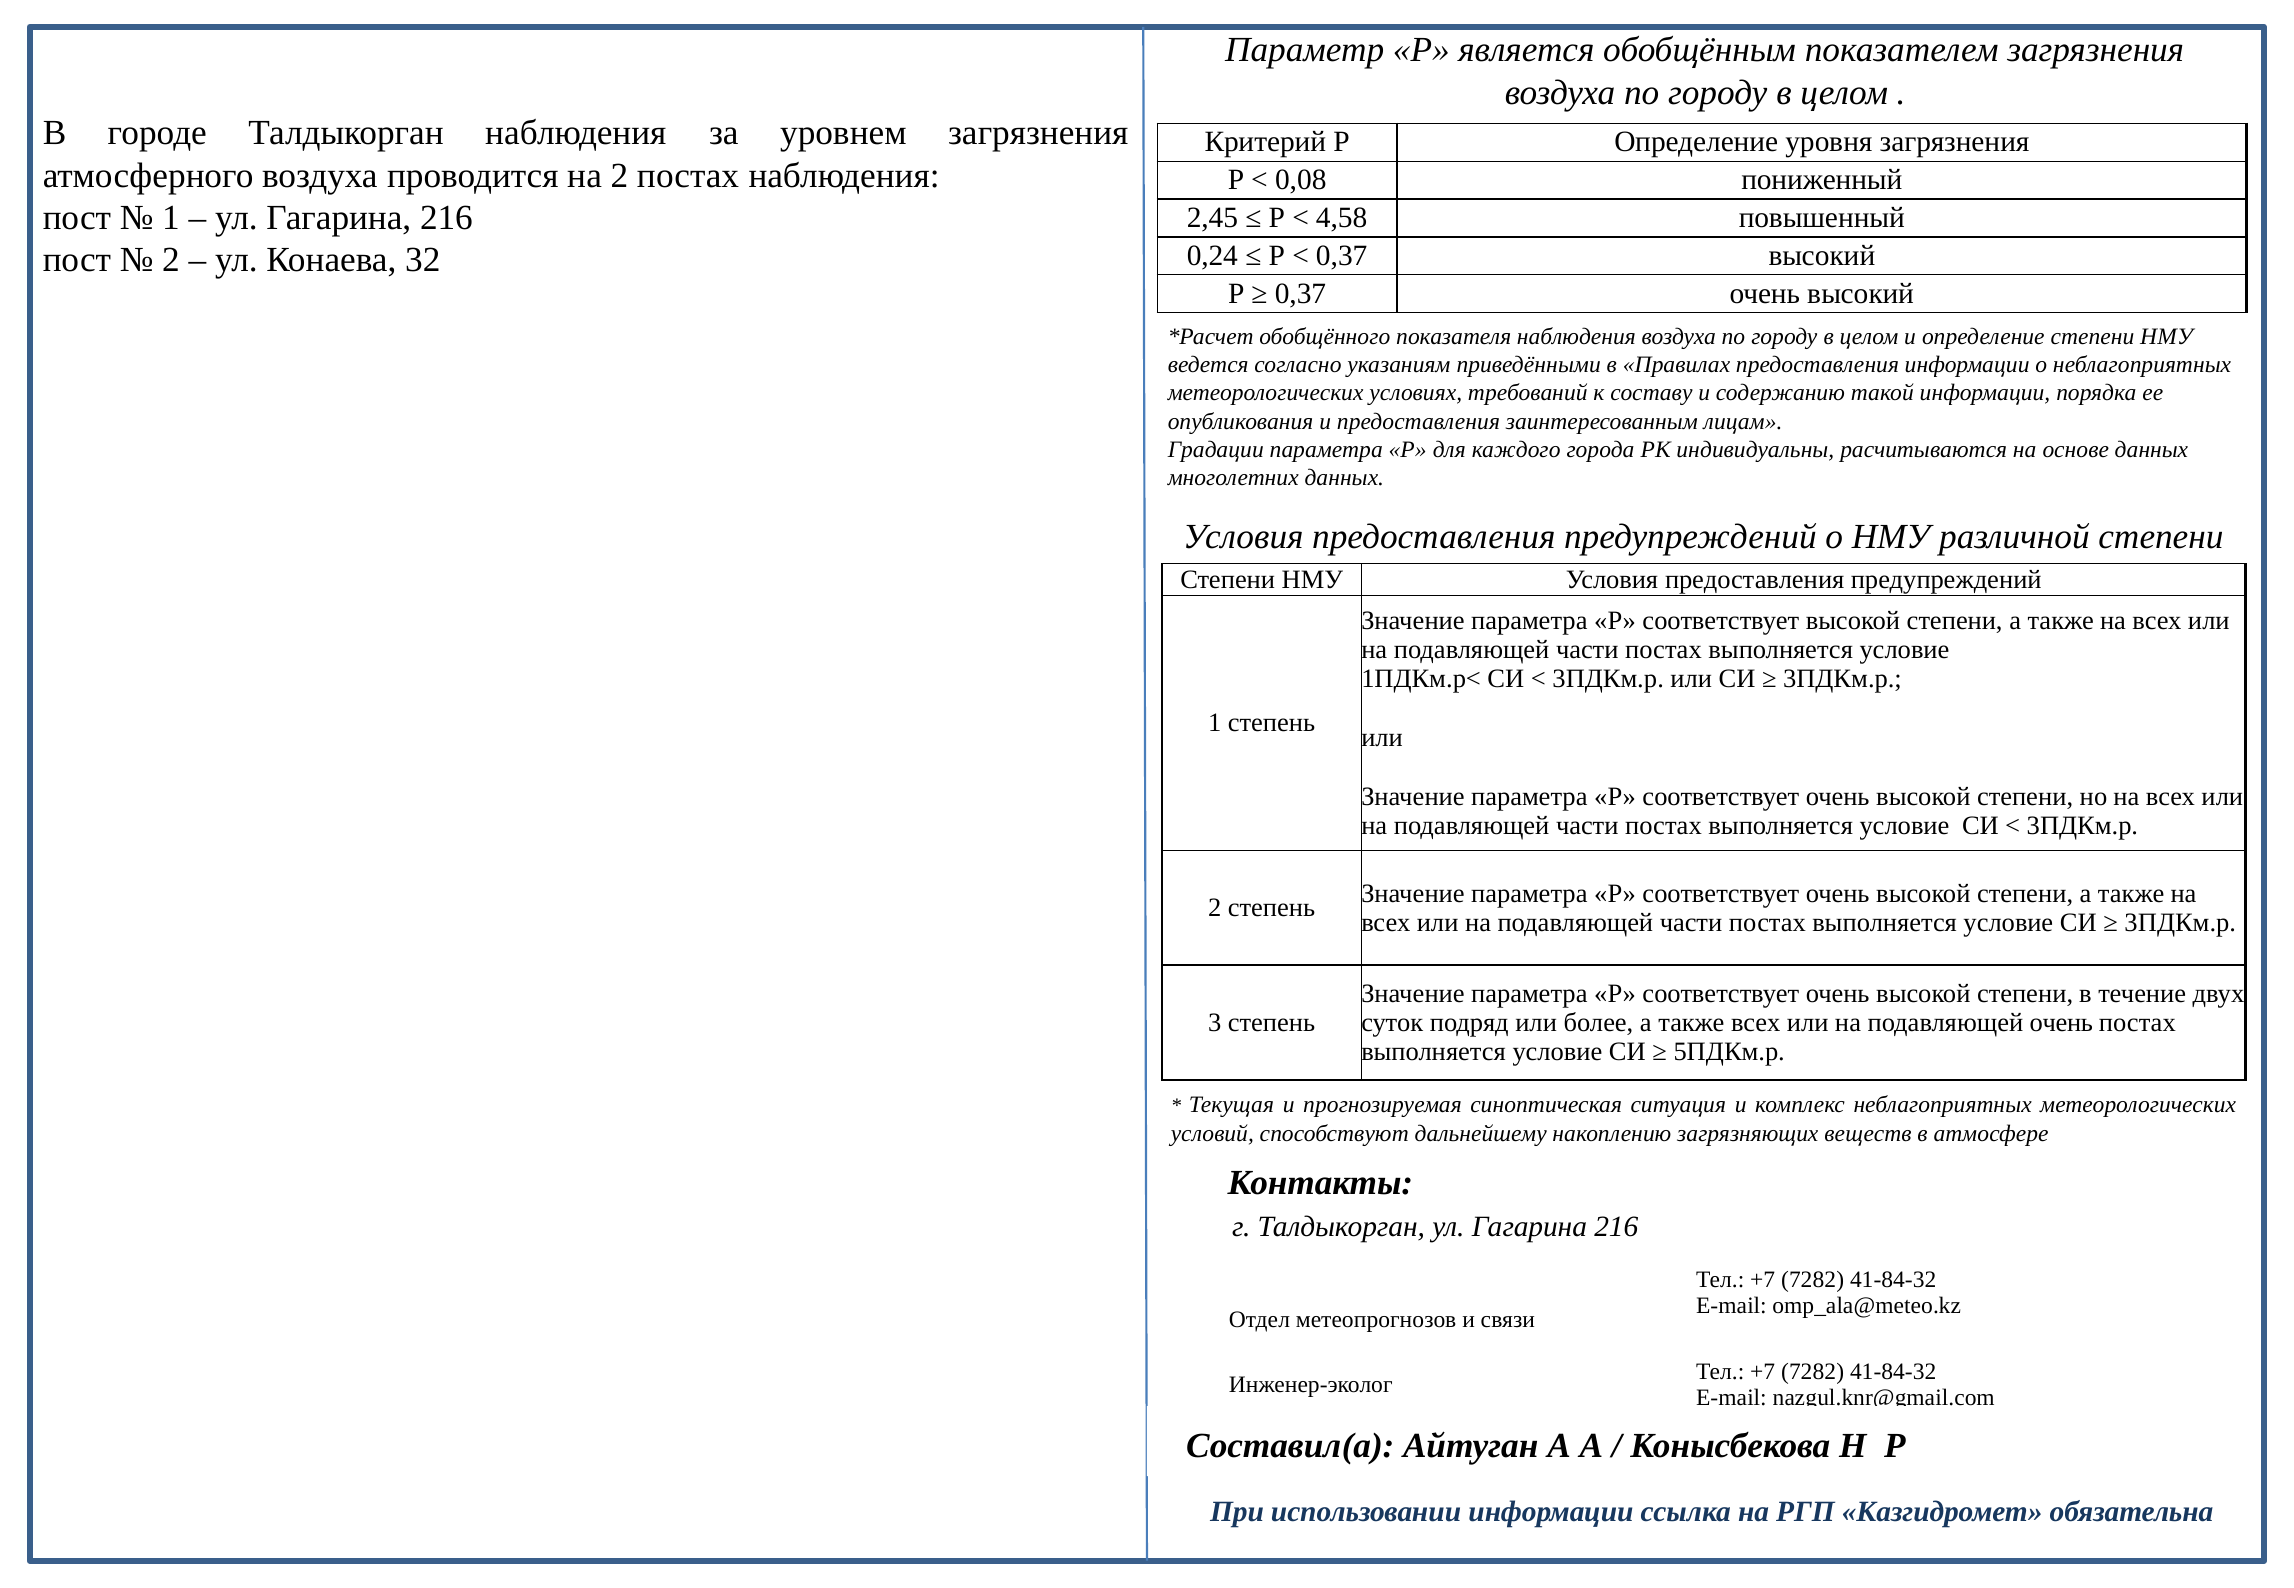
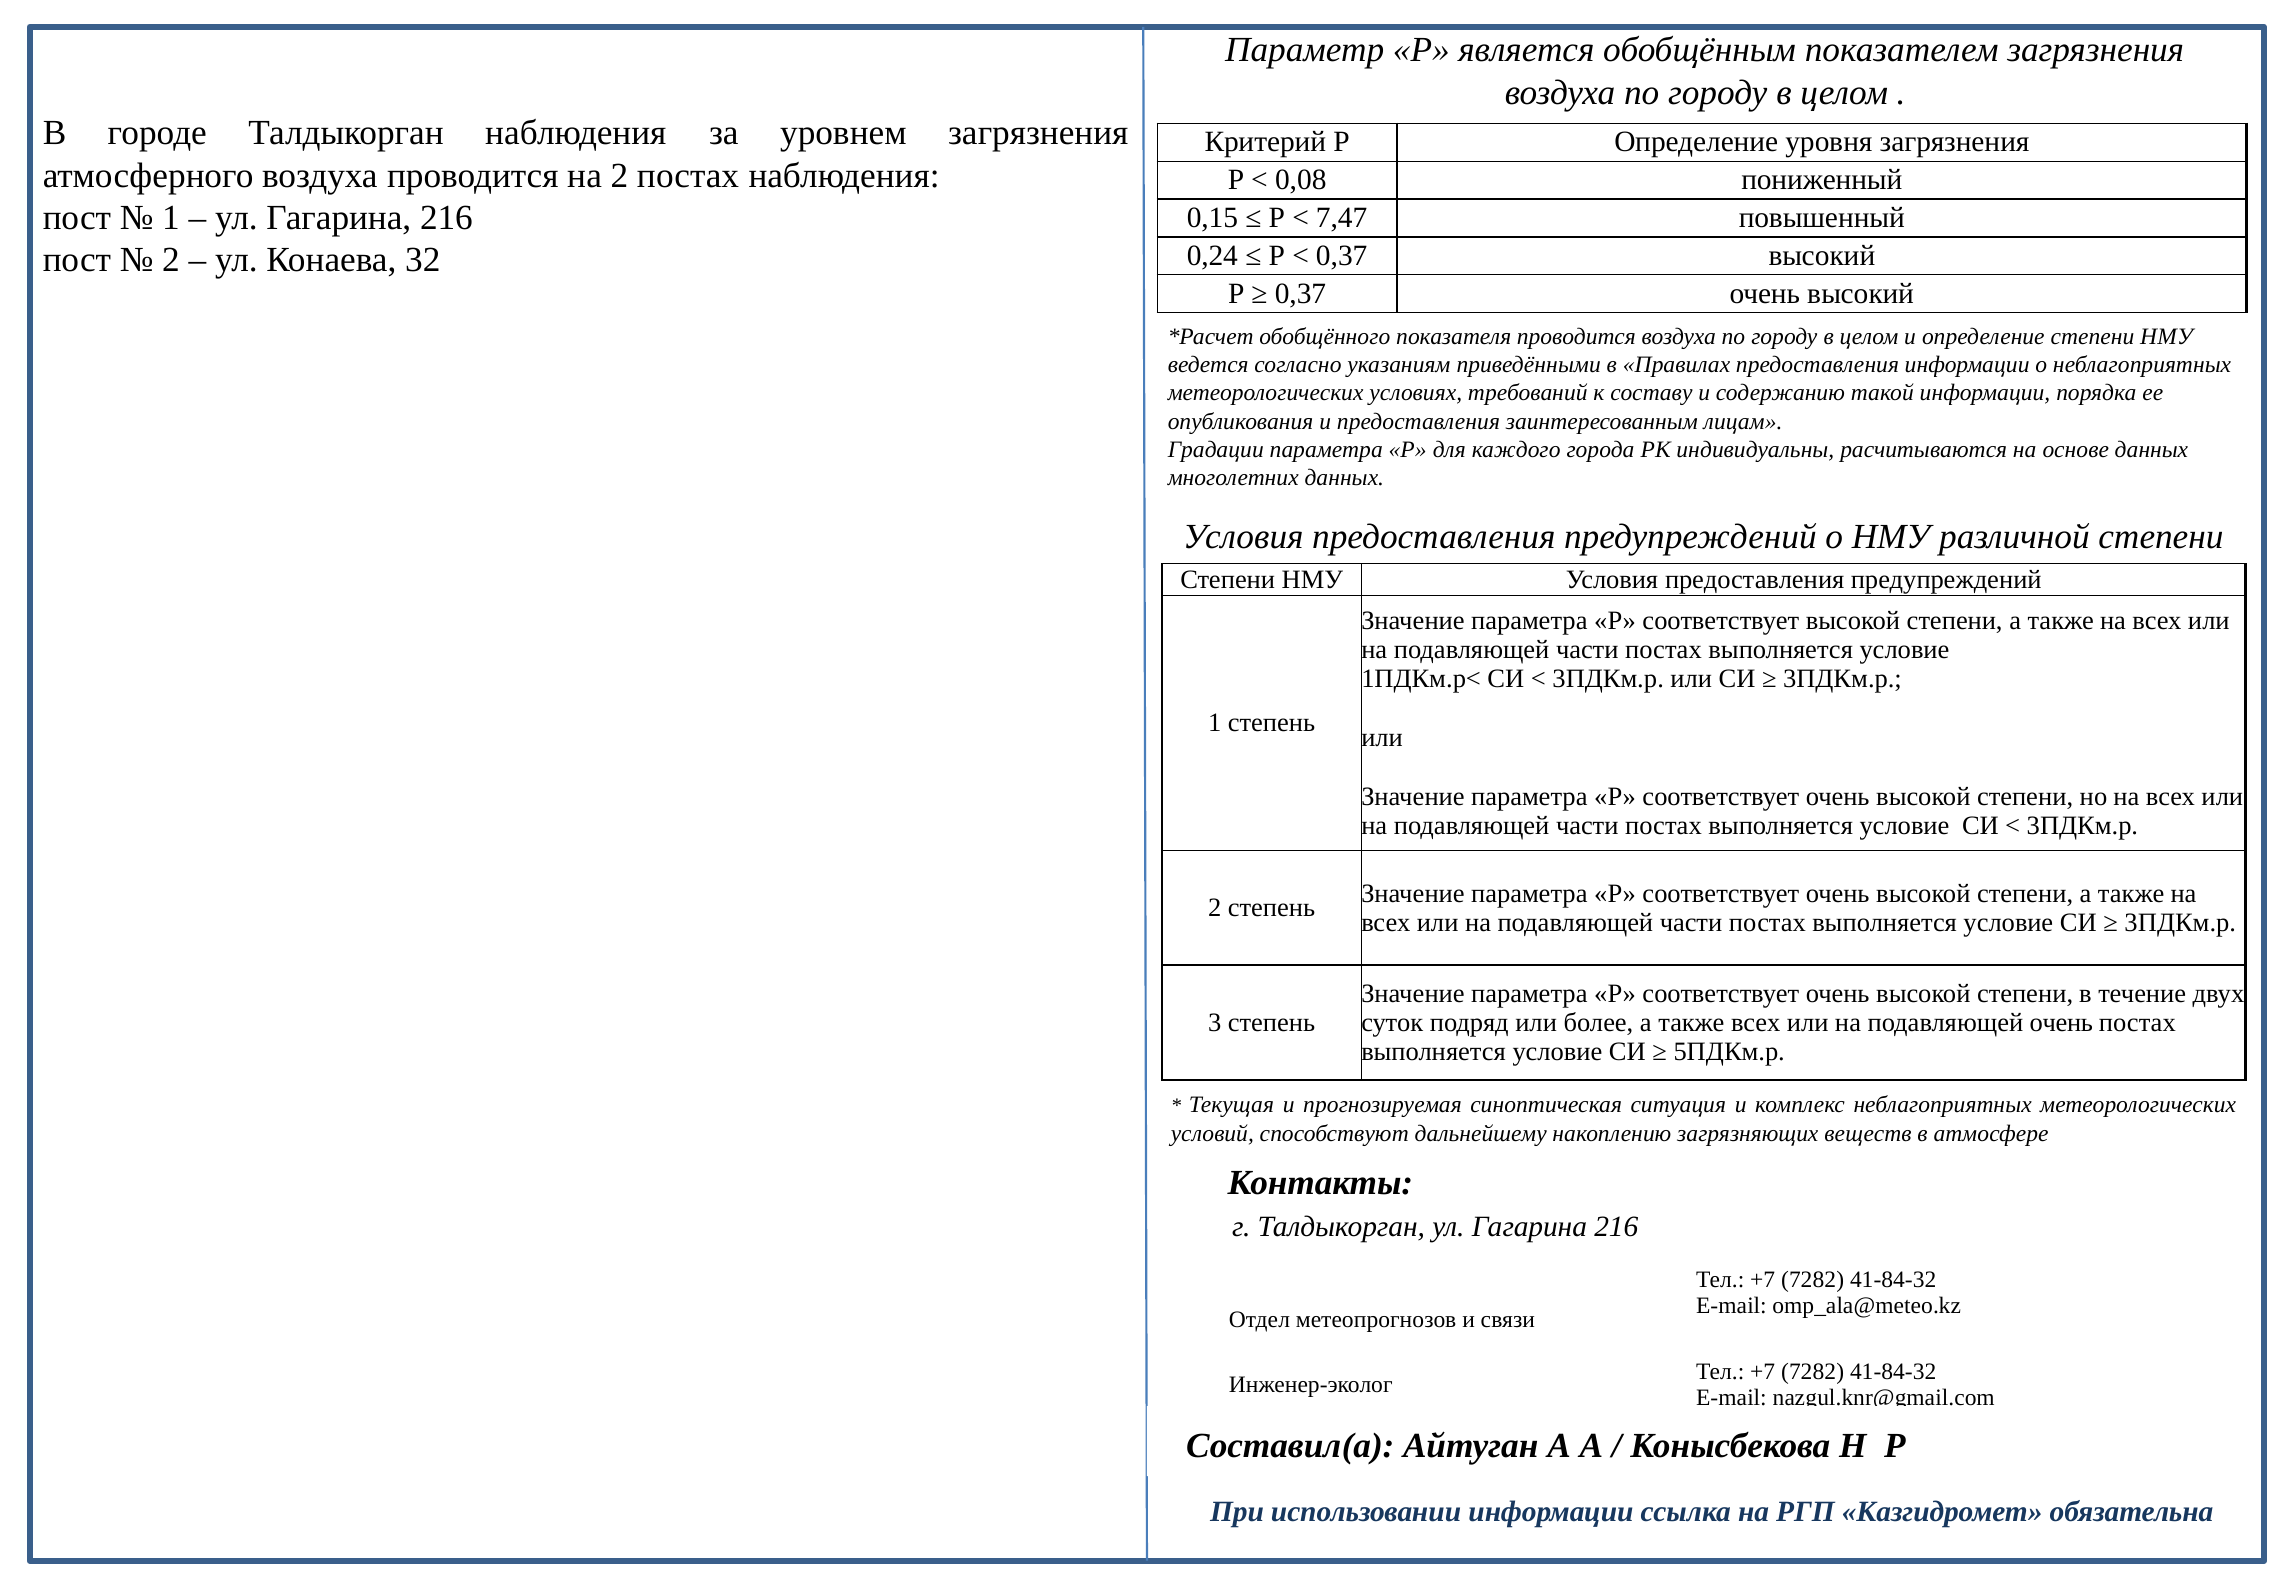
2,45: 2,45 -> 0,15 (1212, 218)
4,58: 4,58 -> 7,47 (1342, 218)
показателя наблюдения: наблюдения -> проводится (1576, 337)
